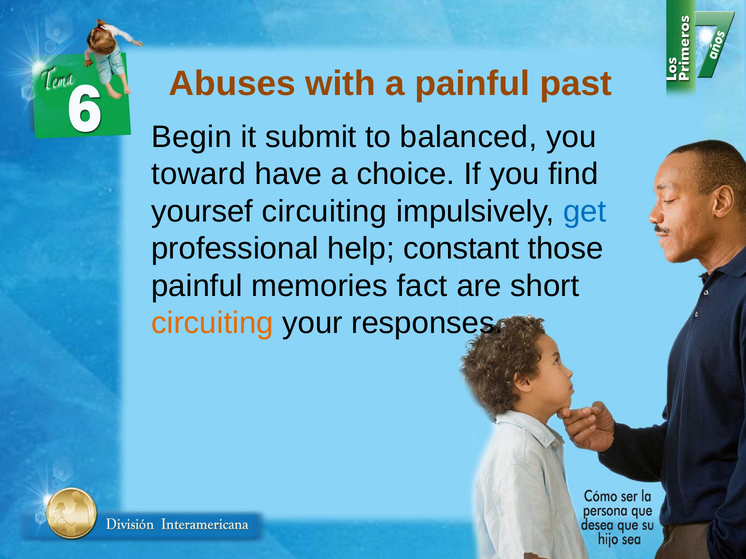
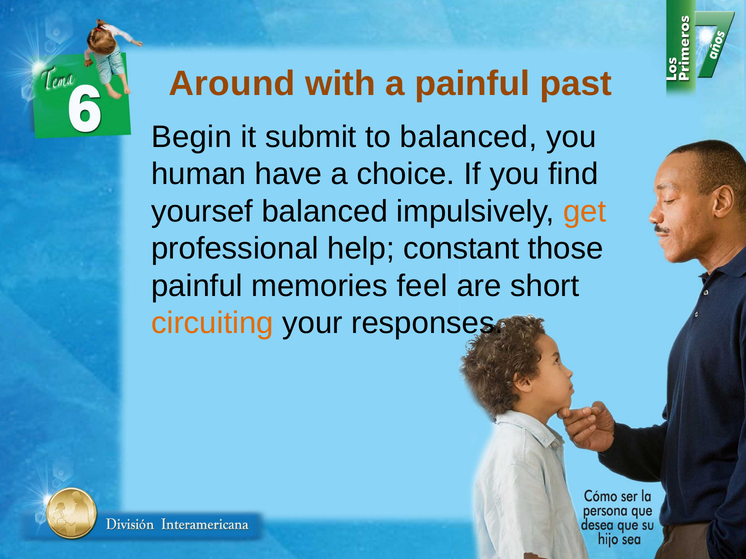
Abuses: Abuses -> Around (232, 84)
toward: toward -> human (199, 174)
yoursef circuiting: circuiting -> balanced (325, 212)
get colour: blue -> orange (585, 212)
fact: fact -> feel (422, 286)
